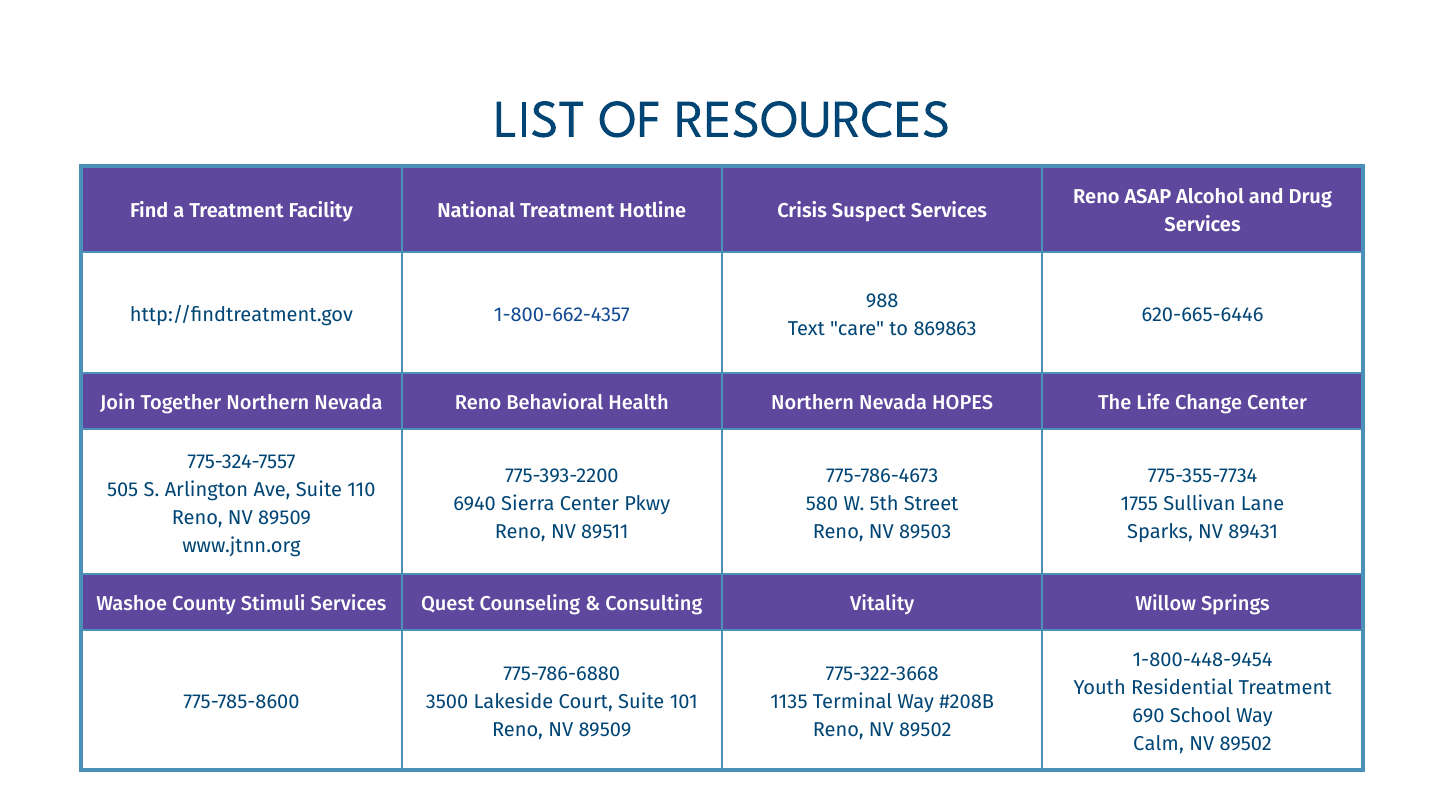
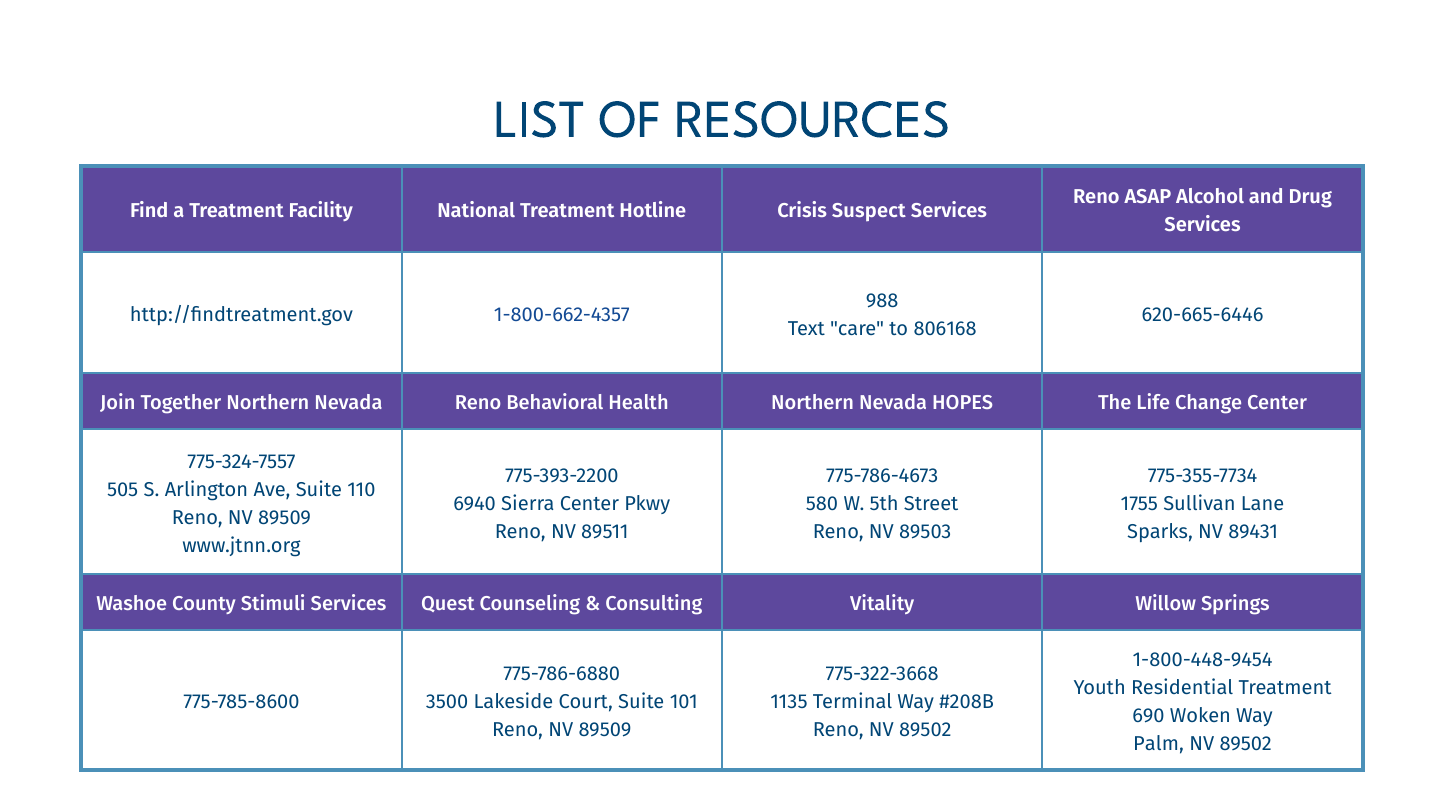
869863: 869863 -> 806168 (945, 329)
School: School -> Woken (1200, 716)
Calm: Calm -> Palm (1159, 744)
